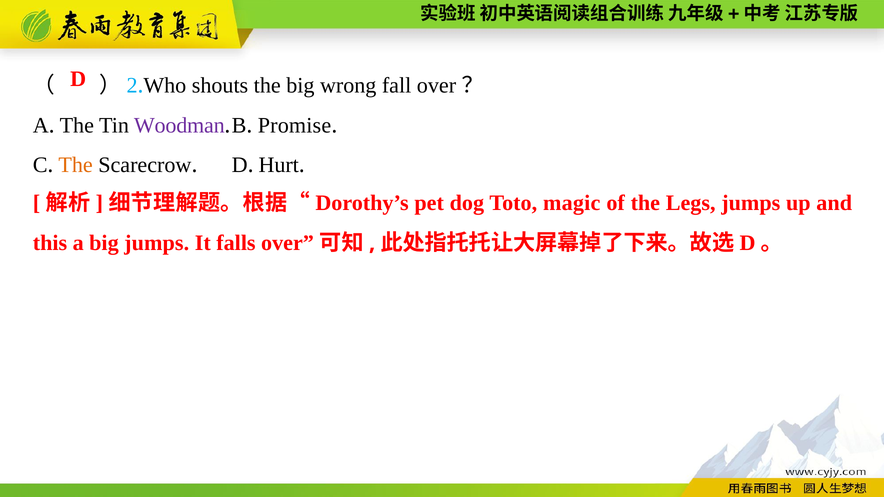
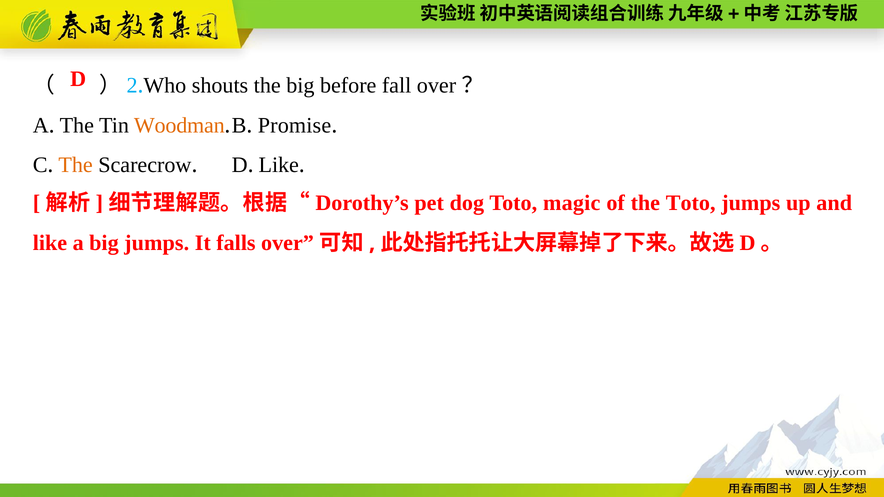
wrong: wrong -> before (348, 86)
Woodman colour: purple -> orange (179, 125)
Hurt: Hurt -> Like (279, 165)
the Legs: Legs -> Toto (691, 203)
this: this -> like (50, 243)
